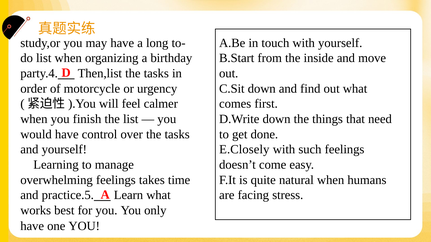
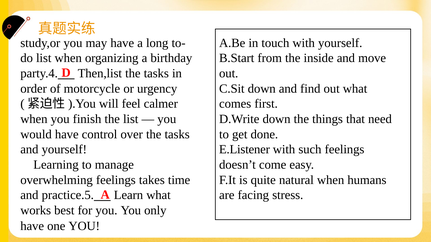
E.Closely: E.Closely -> E.Listener (244, 150)
